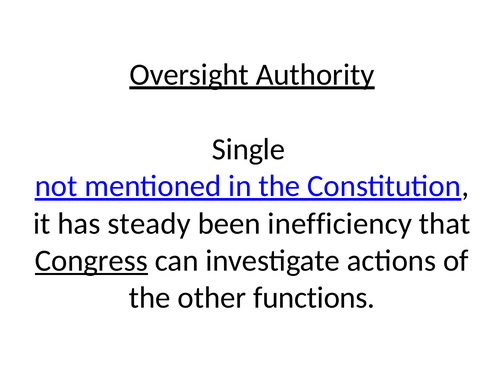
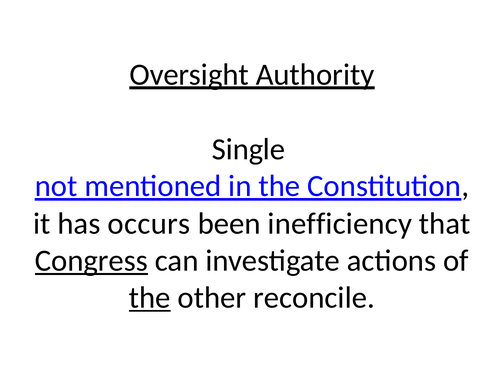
steady: steady -> occurs (149, 224)
the underline: none -> present (150, 298)
functions: functions -> reconcile (314, 298)
